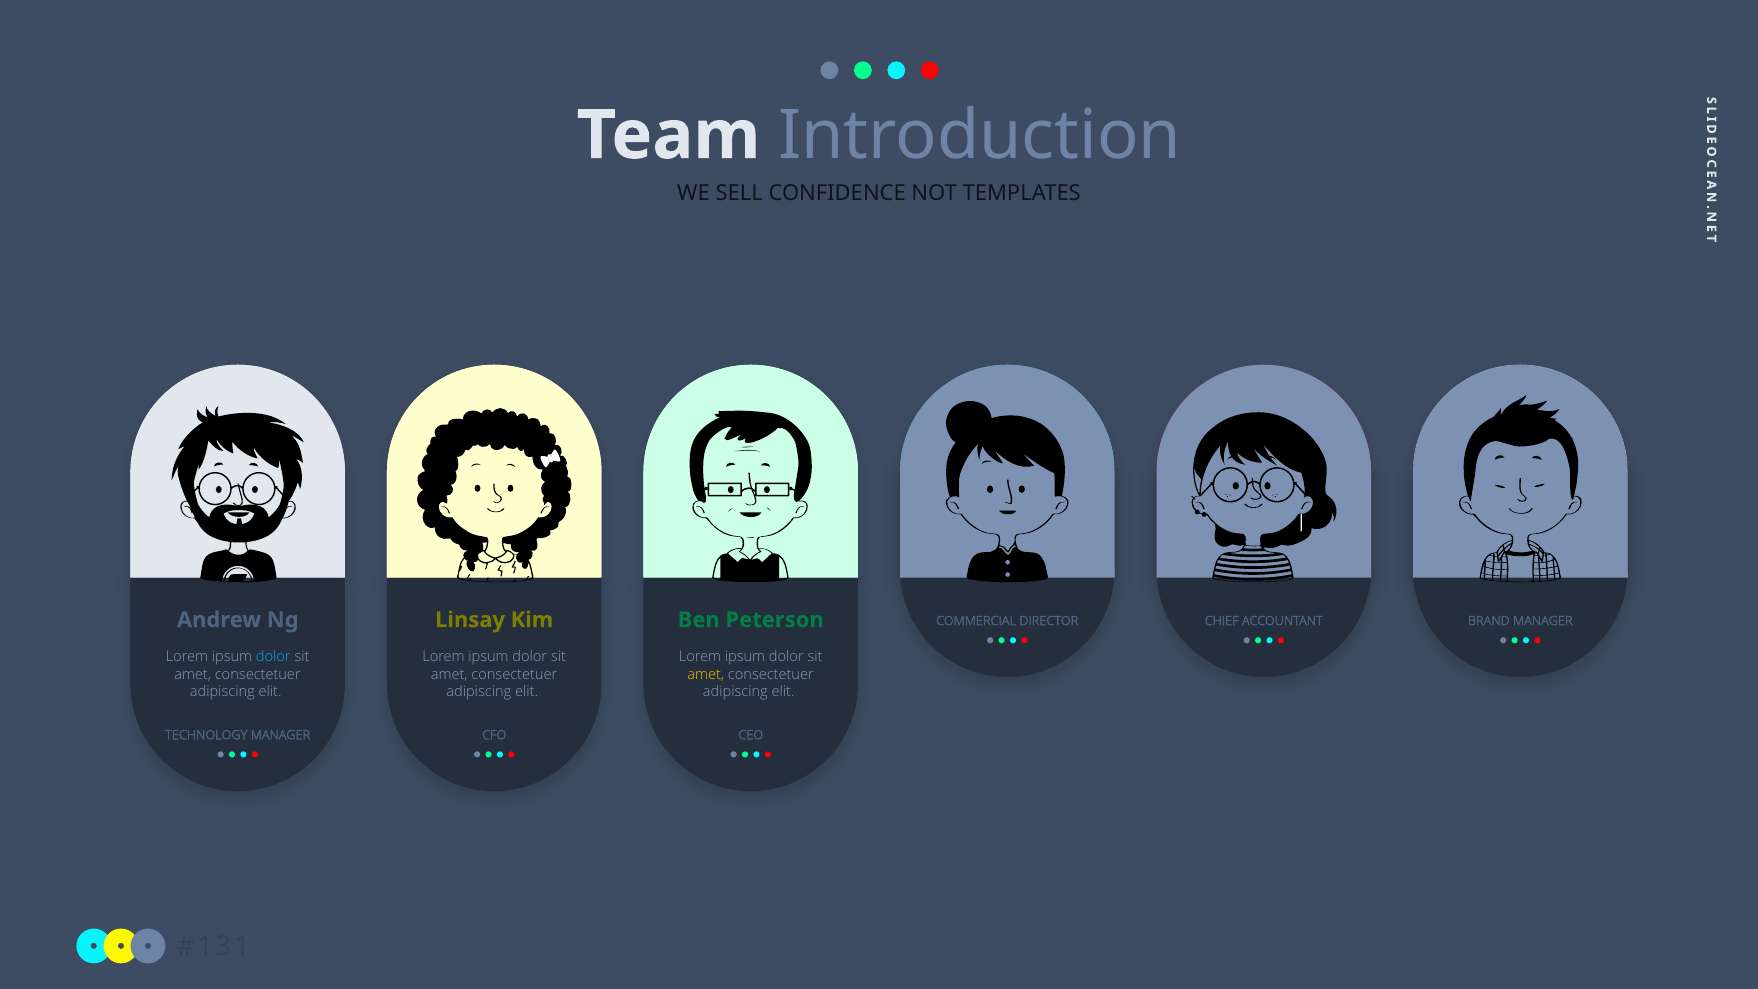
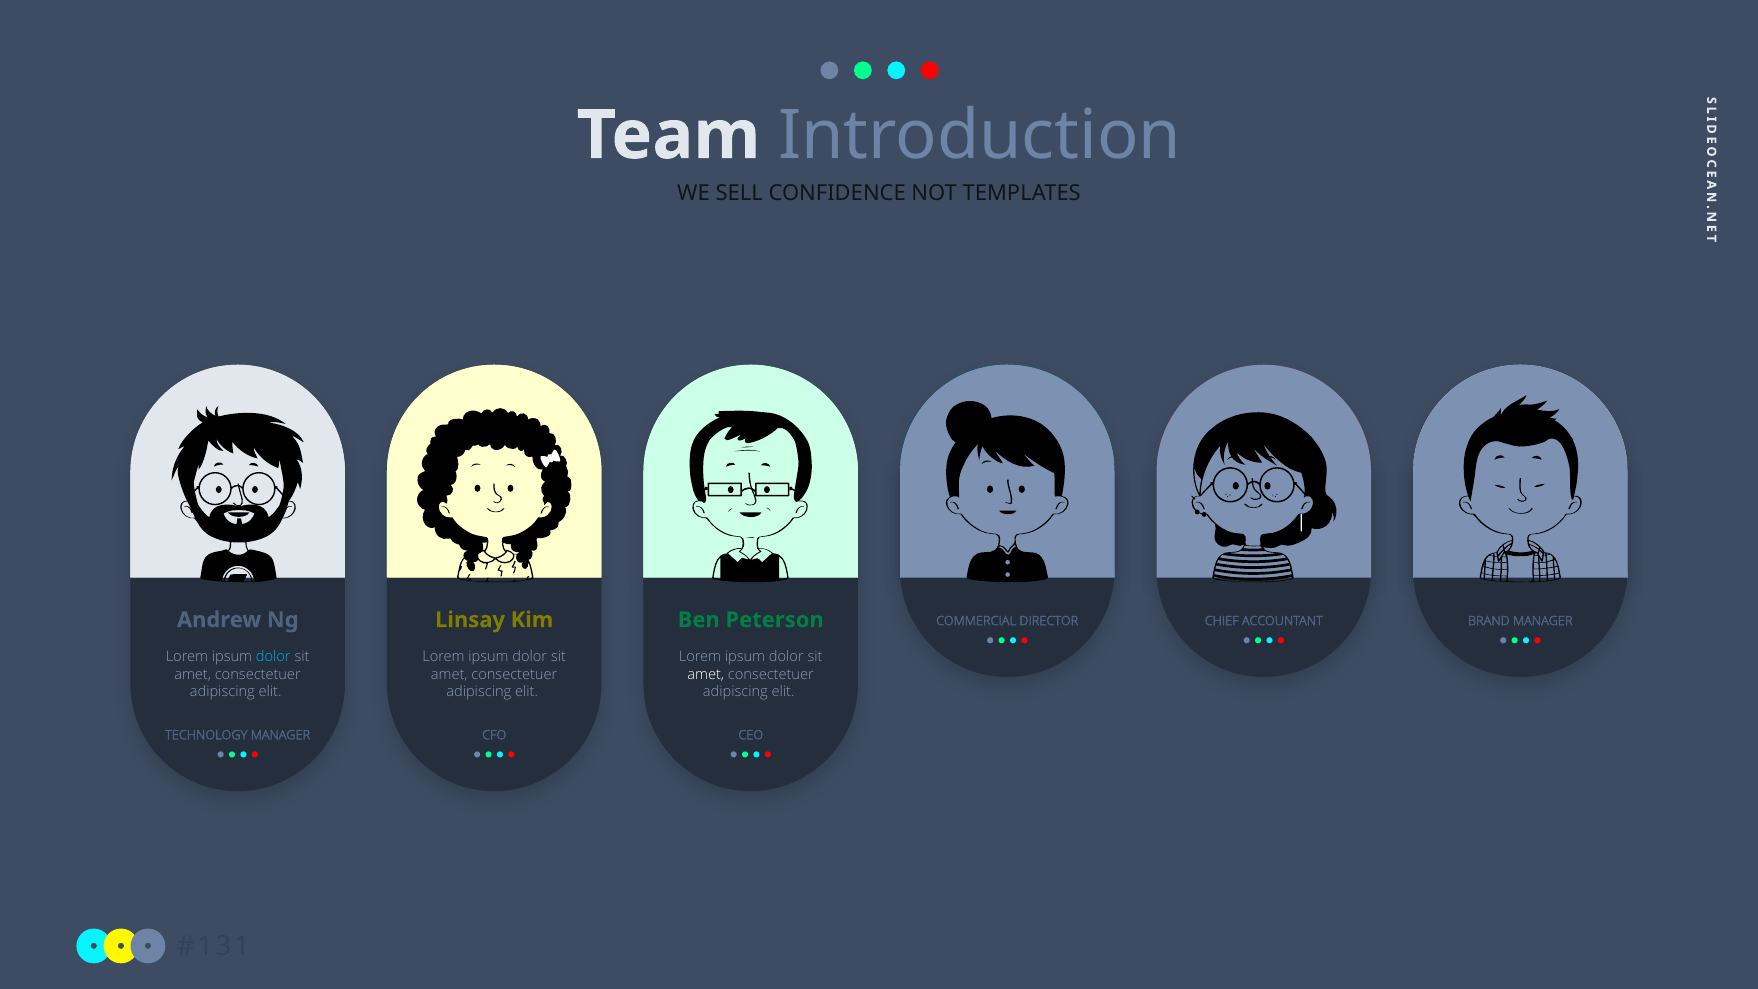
amet colour: yellow -> white (706, 674)
